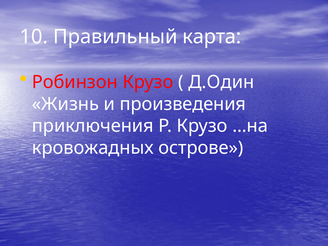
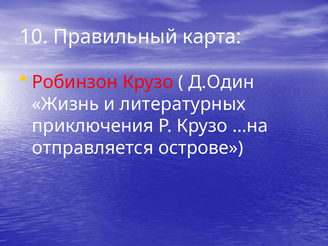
произведения: произведения -> литературных (183, 104)
кровожадных: кровожадных -> отправляется (93, 148)
